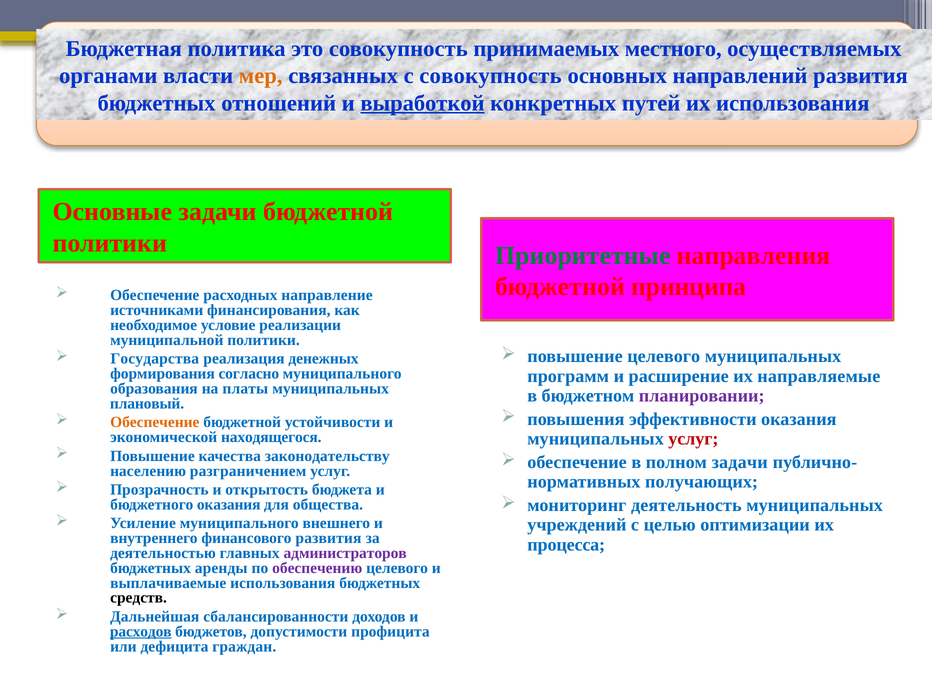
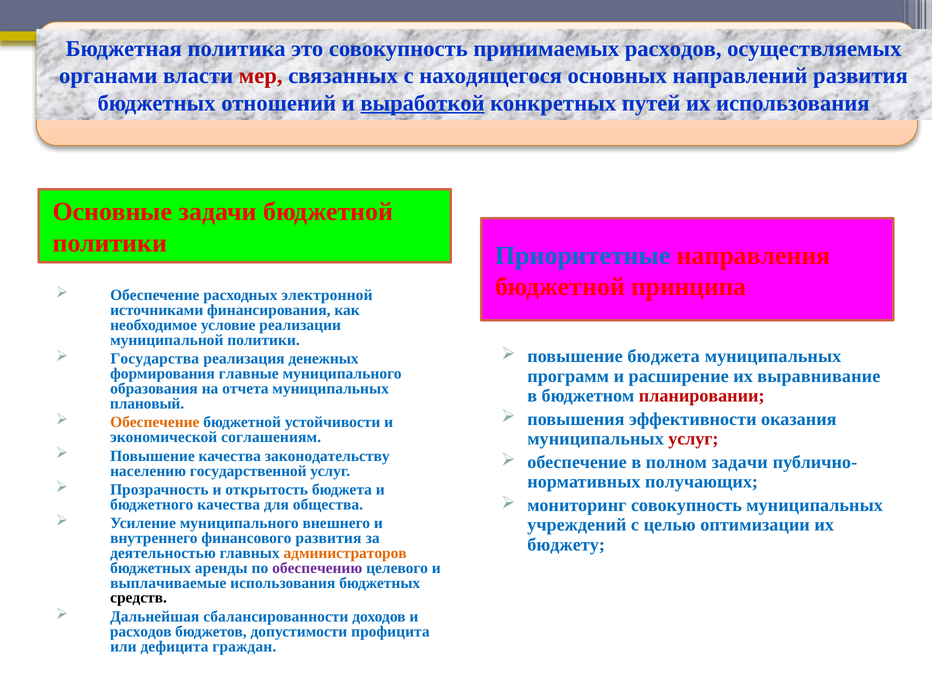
принимаемых местного: местного -> расходов (673, 49)
мер colour: orange -> red (261, 76)
с совокупность: совокупность -> находящегося (491, 76)
Приоритетные colour: green -> blue (583, 256)
направление: направление -> электронной (327, 295)
повышение целевого: целевого -> бюджета (664, 357)
согласно: согласно -> главные (249, 374)
направляемые: направляемые -> выравнивание (819, 376)
платы: платы -> отчета (245, 389)
планировании colour: purple -> red (702, 396)
находящегося: находящегося -> соглашениям (271, 437)
разграничением: разграничением -> государственной (248, 471)
мониторинг деятельность: деятельность -> совокупность (686, 505)
бюджетного оказания: оказания -> качества (229, 505)
процесса: процесса -> бюджету (566, 545)
администраторов colour: purple -> orange (345, 553)
расходов underline: present -> none (141, 632)
